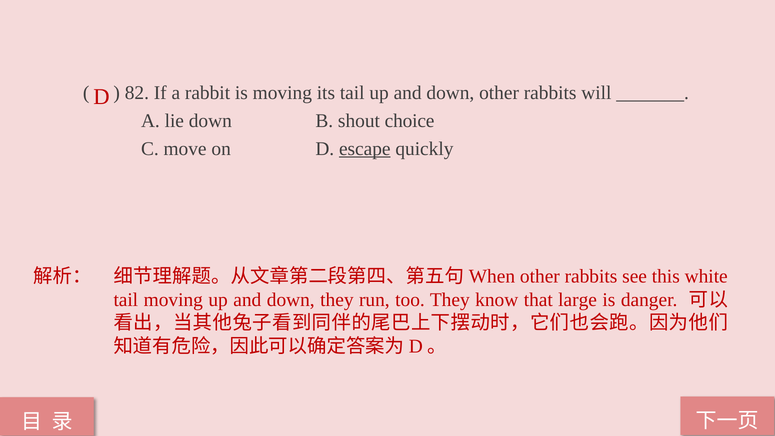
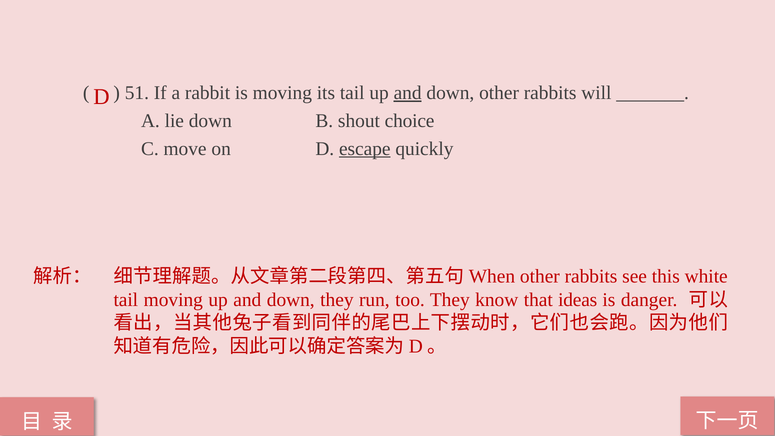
82: 82 -> 51 (137, 93)
and underline: none -> present (408, 93)
large: large -> ideas (578, 300)
